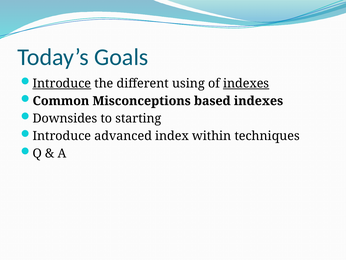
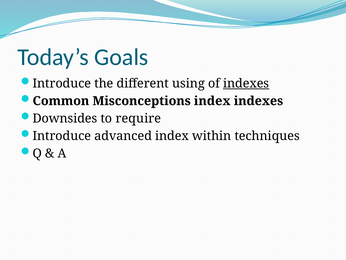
Introduce underline: present -> none (62, 83)
Misconceptions based: based -> index (212, 101)
starting: starting -> require (138, 118)
